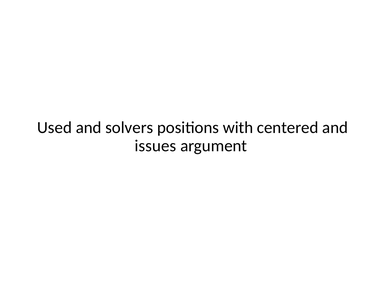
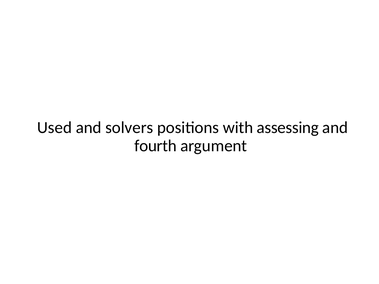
centered: centered -> assessing (288, 128)
issues: issues -> fourth (156, 146)
